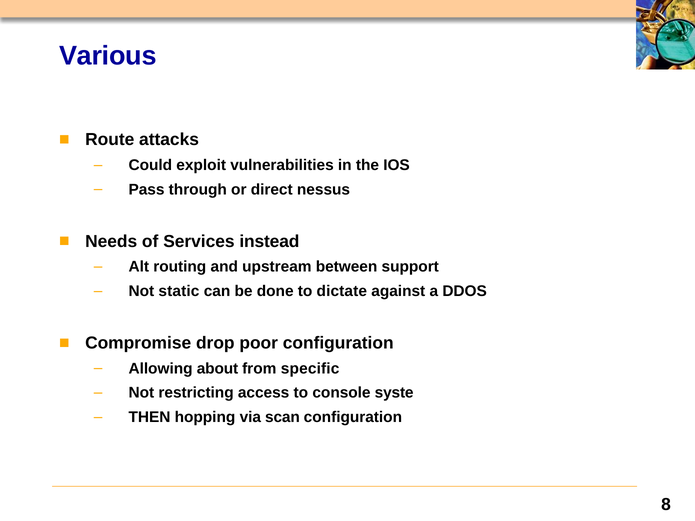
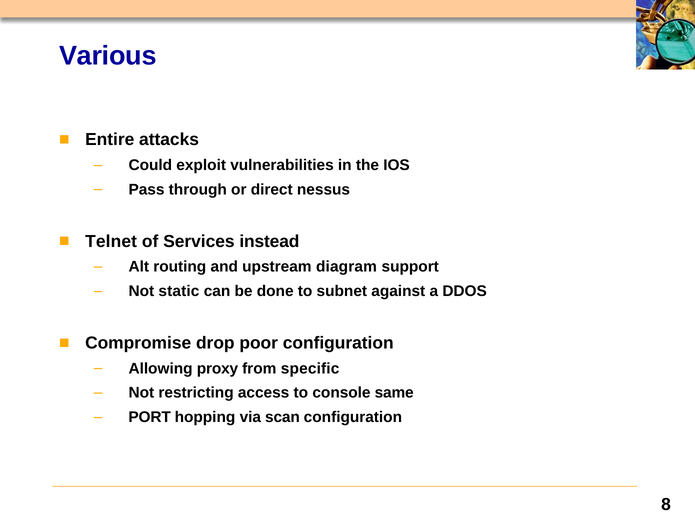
Route: Route -> Entire (110, 140)
Needs: Needs -> Telnet (111, 241)
between: between -> diagram (346, 267)
dictate: dictate -> subnet (342, 291)
about: about -> proxy (217, 369)
syste: syste -> same (394, 393)
THEN: THEN -> PORT (150, 417)
